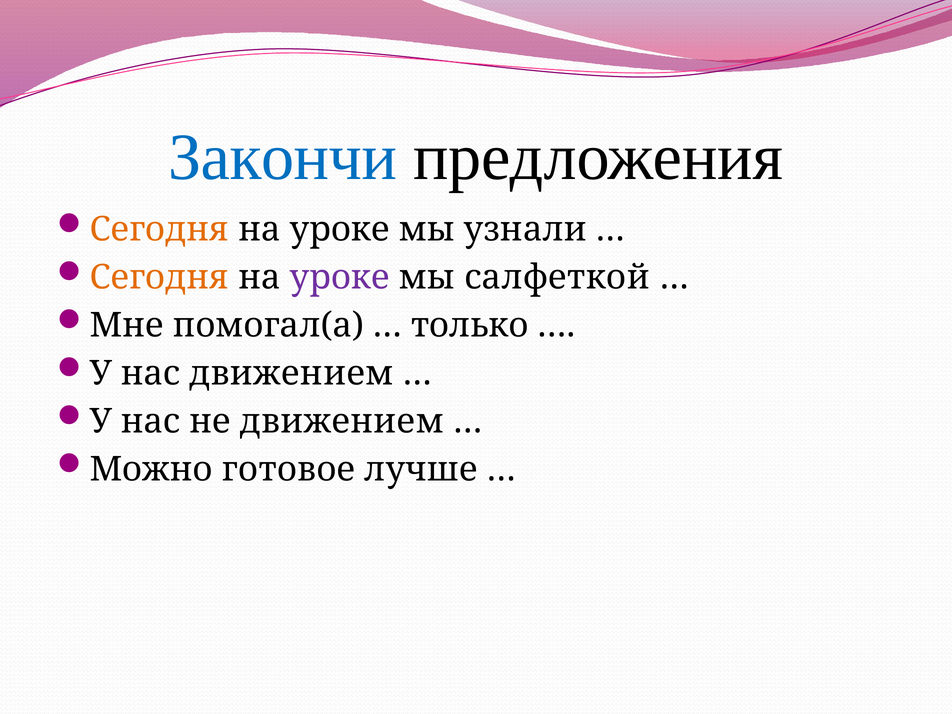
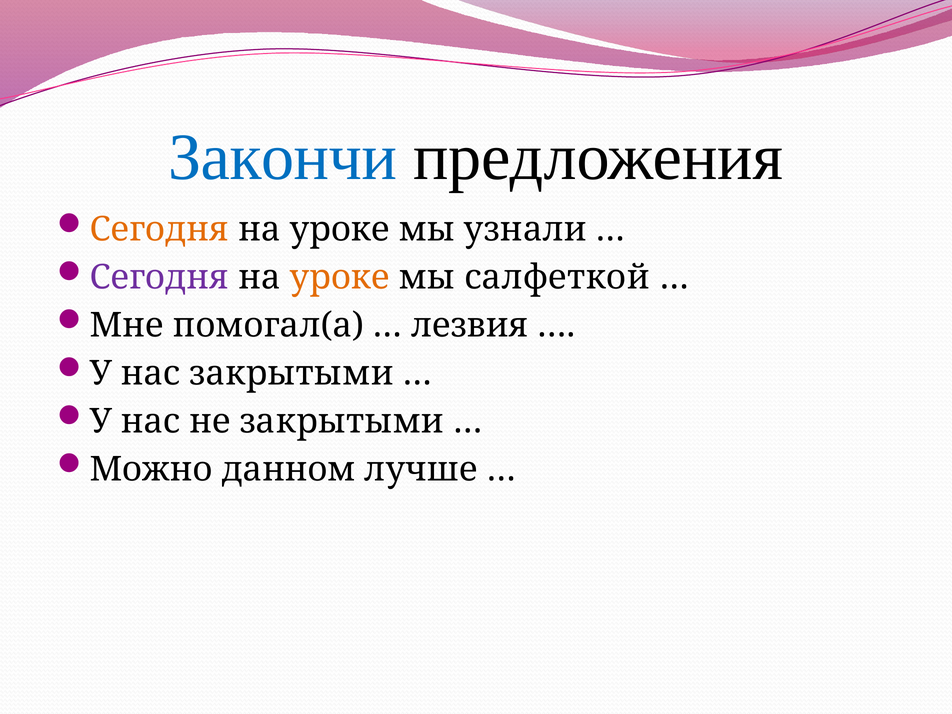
Сегодня colour: orange -> purple (159, 277)
уроке colour: purple -> orange (340, 277)
только: только -> лезвия (470, 325)
нас движением: движением -> закрытыми (292, 373)
не движением: движением -> закрытыми (342, 422)
готовое: готовое -> данном (289, 470)
